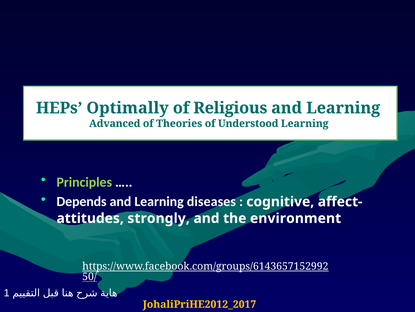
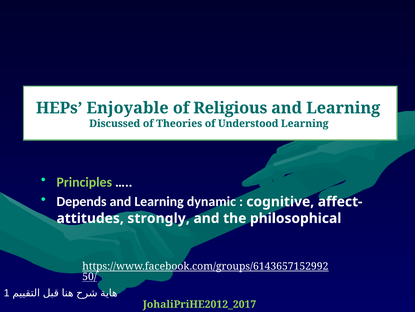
Optimally: Optimally -> Enjoyable (128, 108)
Advanced: Advanced -> Discussed (115, 123)
diseases: diseases -> dynamic (211, 201)
environment: environment -> philosophical (296, 218)
JohaliPriHE2012_2017 colour: yellow -> light green (200, 304)
